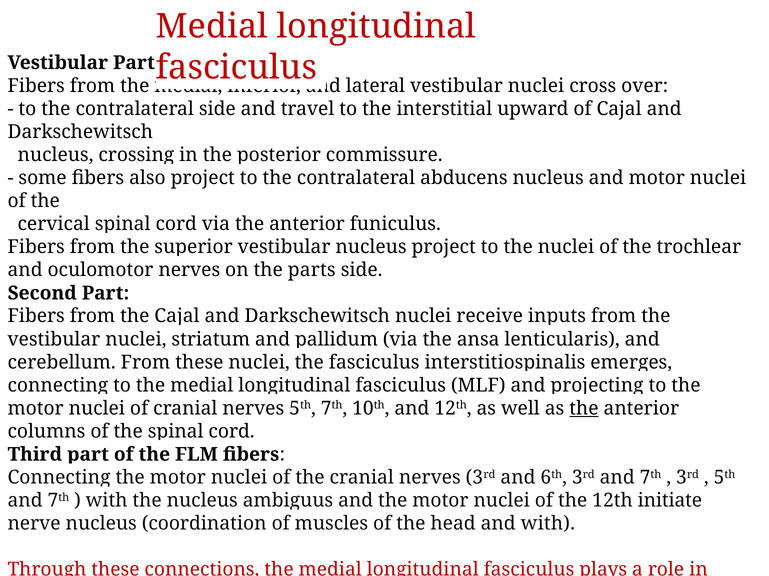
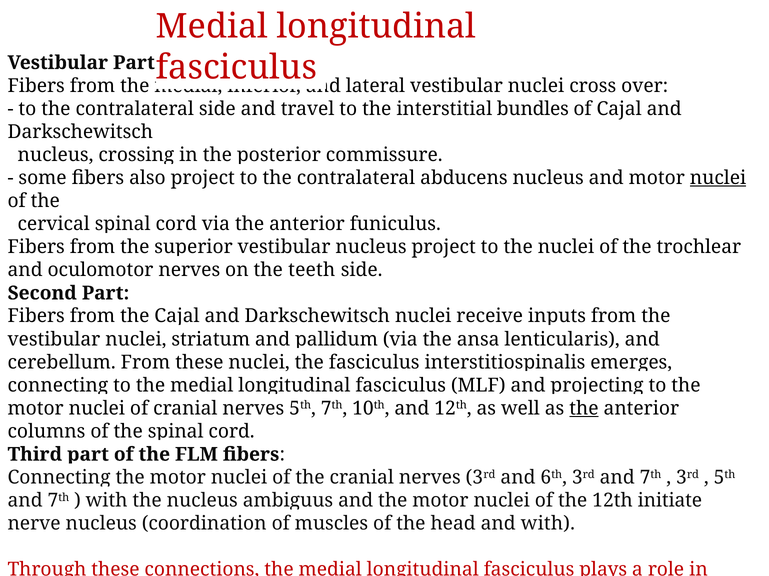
upward: upward -> bundles (533, 109)
nuclei underline: none -> present (718, 178)
parts: parts -> teeth (312, 270)
